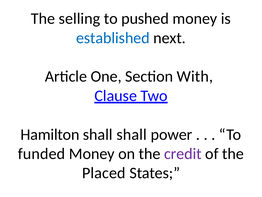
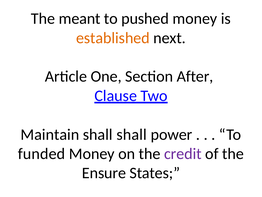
selling: selling -> meant (80, 19)
established colour: blue -> orange (113, 38)
With: With -> After (195, 76)
Hamilton: Hamilton -> Maintain (50, 134)
Placed: Placed -> Ensure (104, 173)
